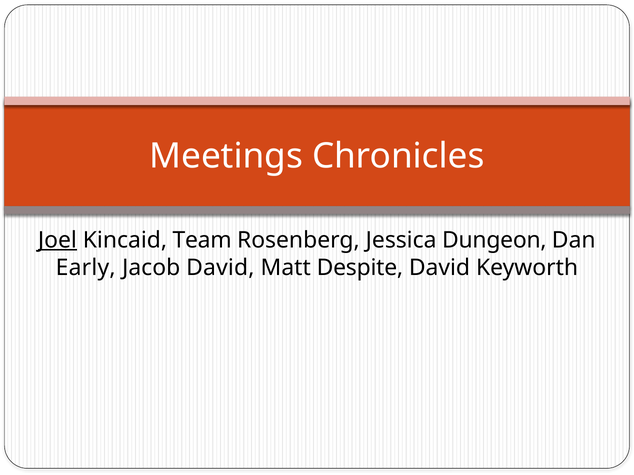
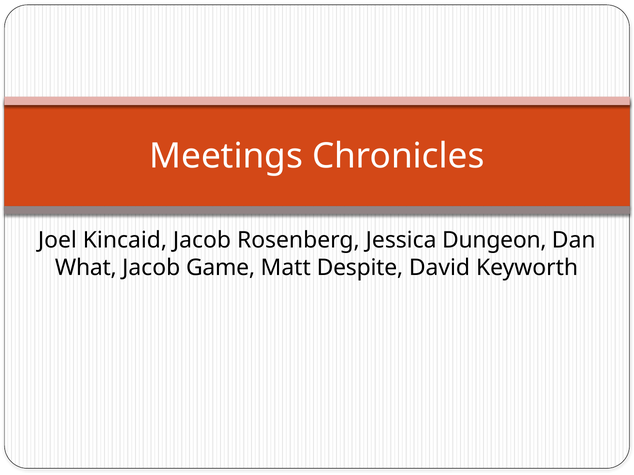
Joel underline: present -> none (57, 240)
Kincaid Team: Team -> Jacob (202, 240)
Early: Early -> What (86, 268)
Jacob David: David -> Game (221, 268)
